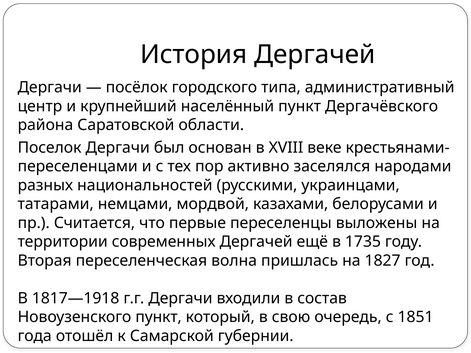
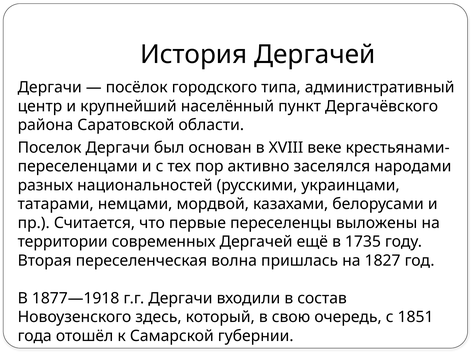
1817—1918: 1817—1918 -> 1877—1918 (76, 298)
Новоузенского пункт: пункт -> здесь (159, 317)
